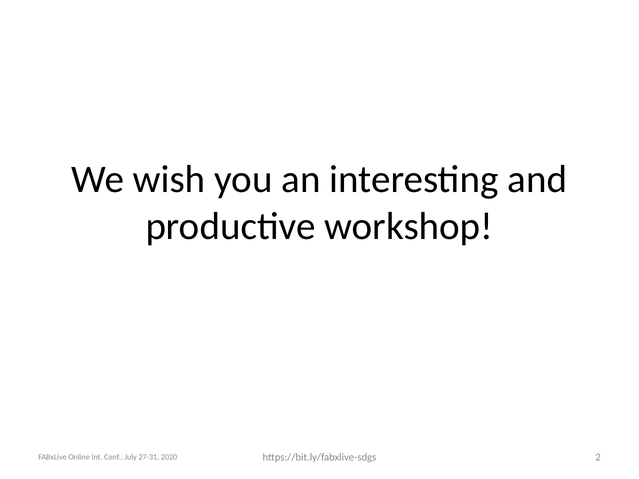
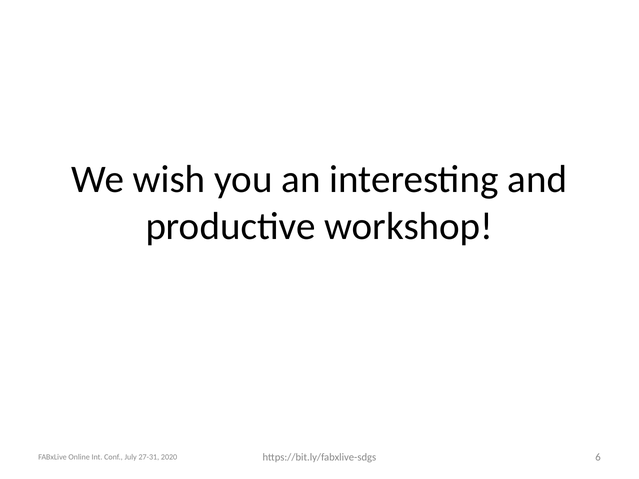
2: 2 -> 6 (598, 458)
